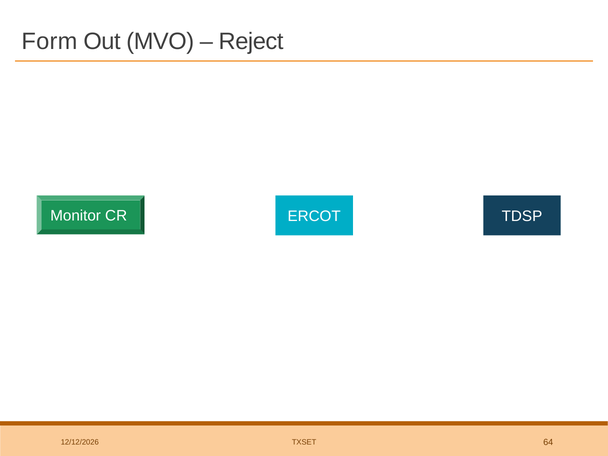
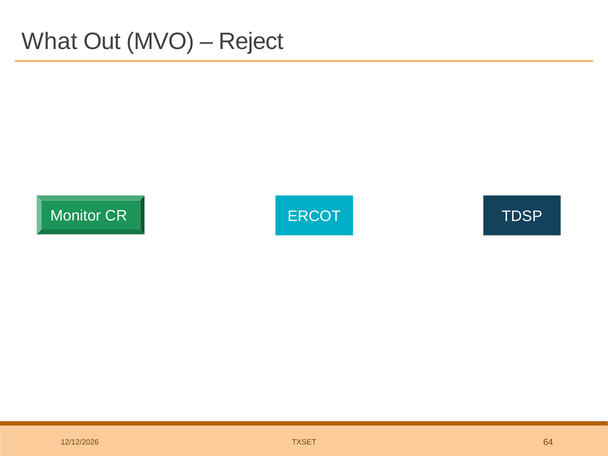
Form: Form -> What (49, 41)
